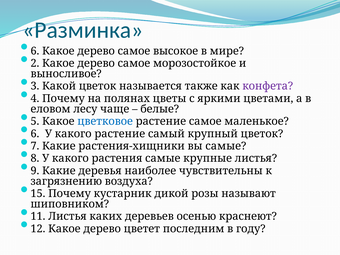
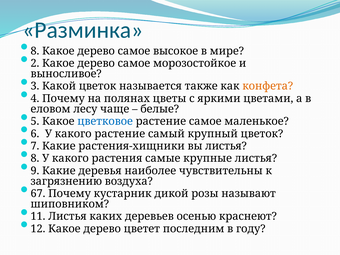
6: 6 -> 8 (35, 51)
конфета colour: purple -> orange (268, 86)
вы самые: самые -> листья (226, 146)
15: 15 -> 67 (38, 194)
